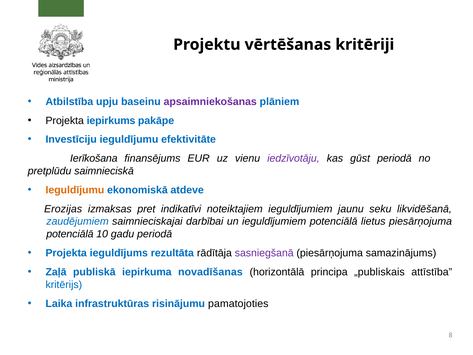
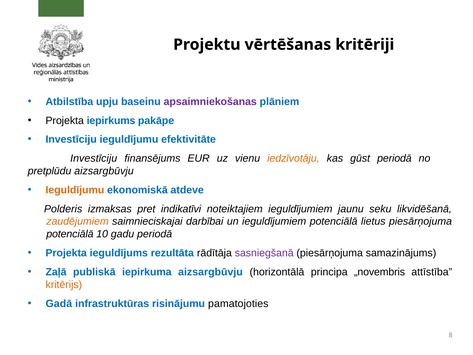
Ierīkošana: Ierīkošana -> Investīciju (94, 158)
iedzīvotāju colour: purple -> orange (293, 158)
pretplūdu saimnieciskā: saimnieciskā -> aizsargbūvju (104, 171)
Erozijas: Erozijas -> Polderis (63, 209)
zaudējumiem colour: blue -> orange (78, 221)
iepirkuma novadīšanas: novadīšanas -> aizsargbūvju (210, 272)
„publiskais: „publiskais -> „novembris (380, 272)
kritērijs colour: blue -> orange (64, 284)
Laika: Laika -> Gadā (59, 303)
